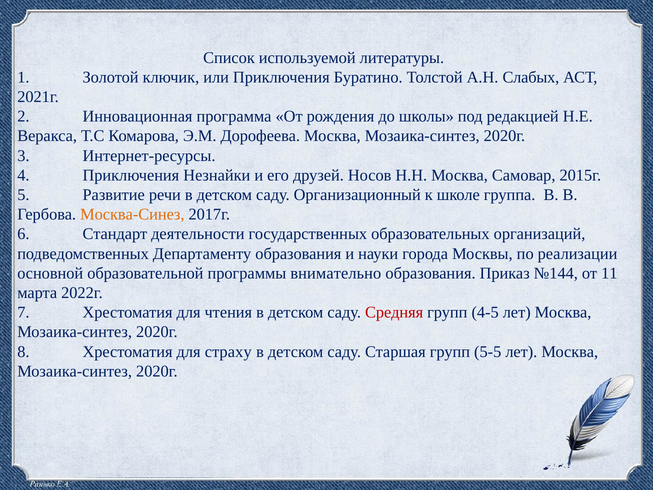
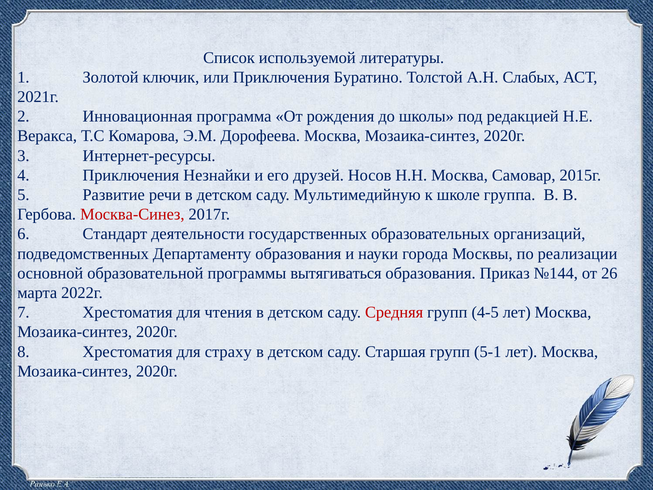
Организационный: Организационный -> Мультимедийную (357, 195)
Москва-Синез colour: orange -> red (132, 214)
внимательно: внимательно -> вытягиваться (336, 273)
11: 11 -> 26 (609, 273)
5-5: 5-5 -> 5-1 (488, 352)
